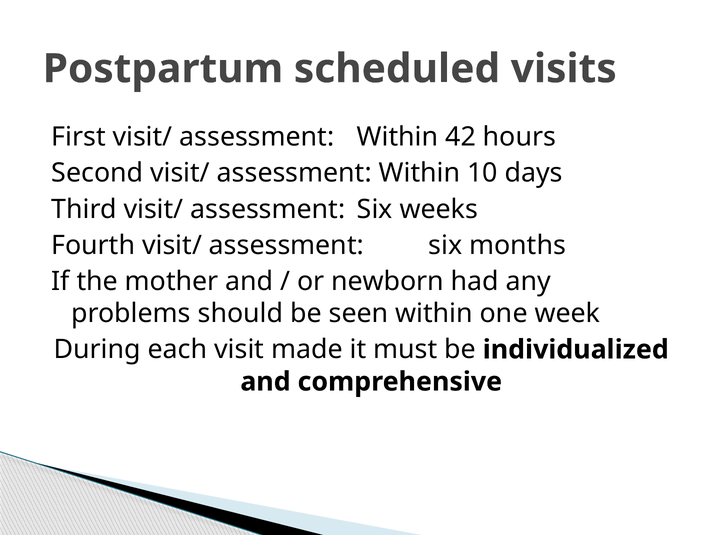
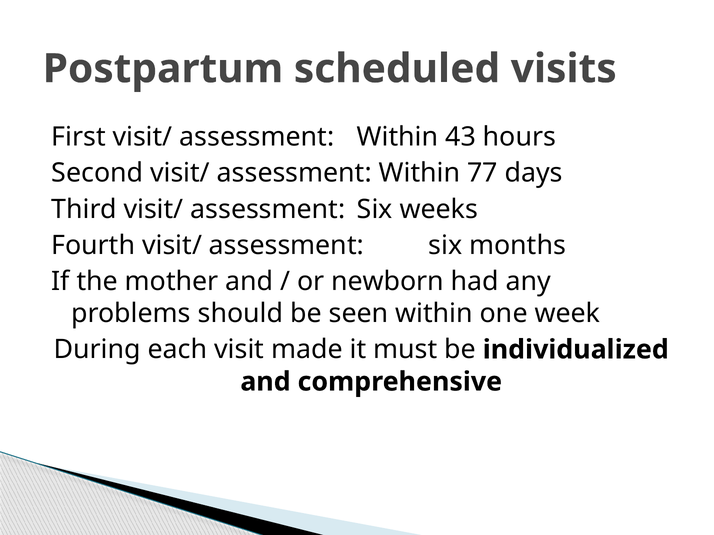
42: 42 -> 43 (461, 137)
10: 10 -> 77 (482, 173)
